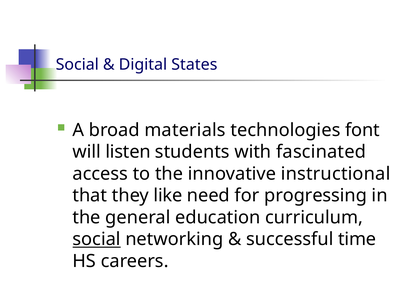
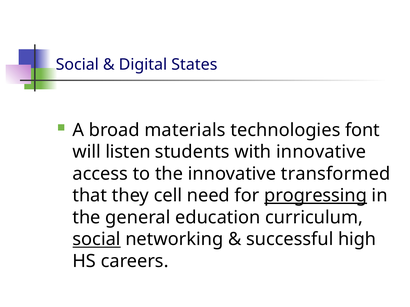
with fascinated: fascinated -> innovative (321, 152)
instructional: instructional -> transformed (336, 174)
like: like -> cell (168, 196)
progressing underline: none -> present (316, 196)
time: time -> high (357, 240)
